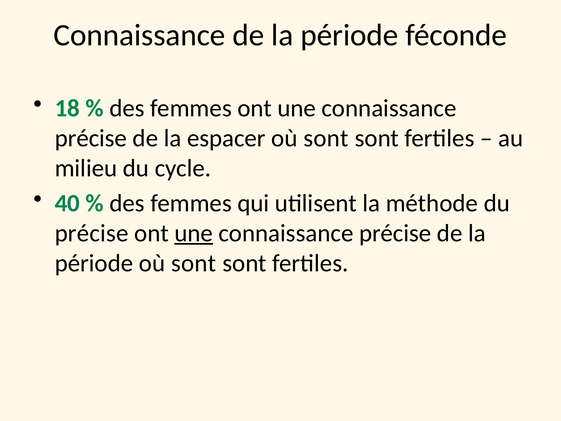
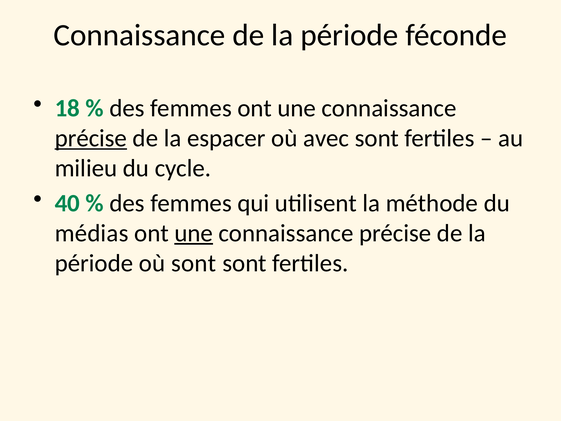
précise underline: none -> present (91, 138)
sont: sont -> avec (326, 138)
précise: précise -> médias (92, 233)
